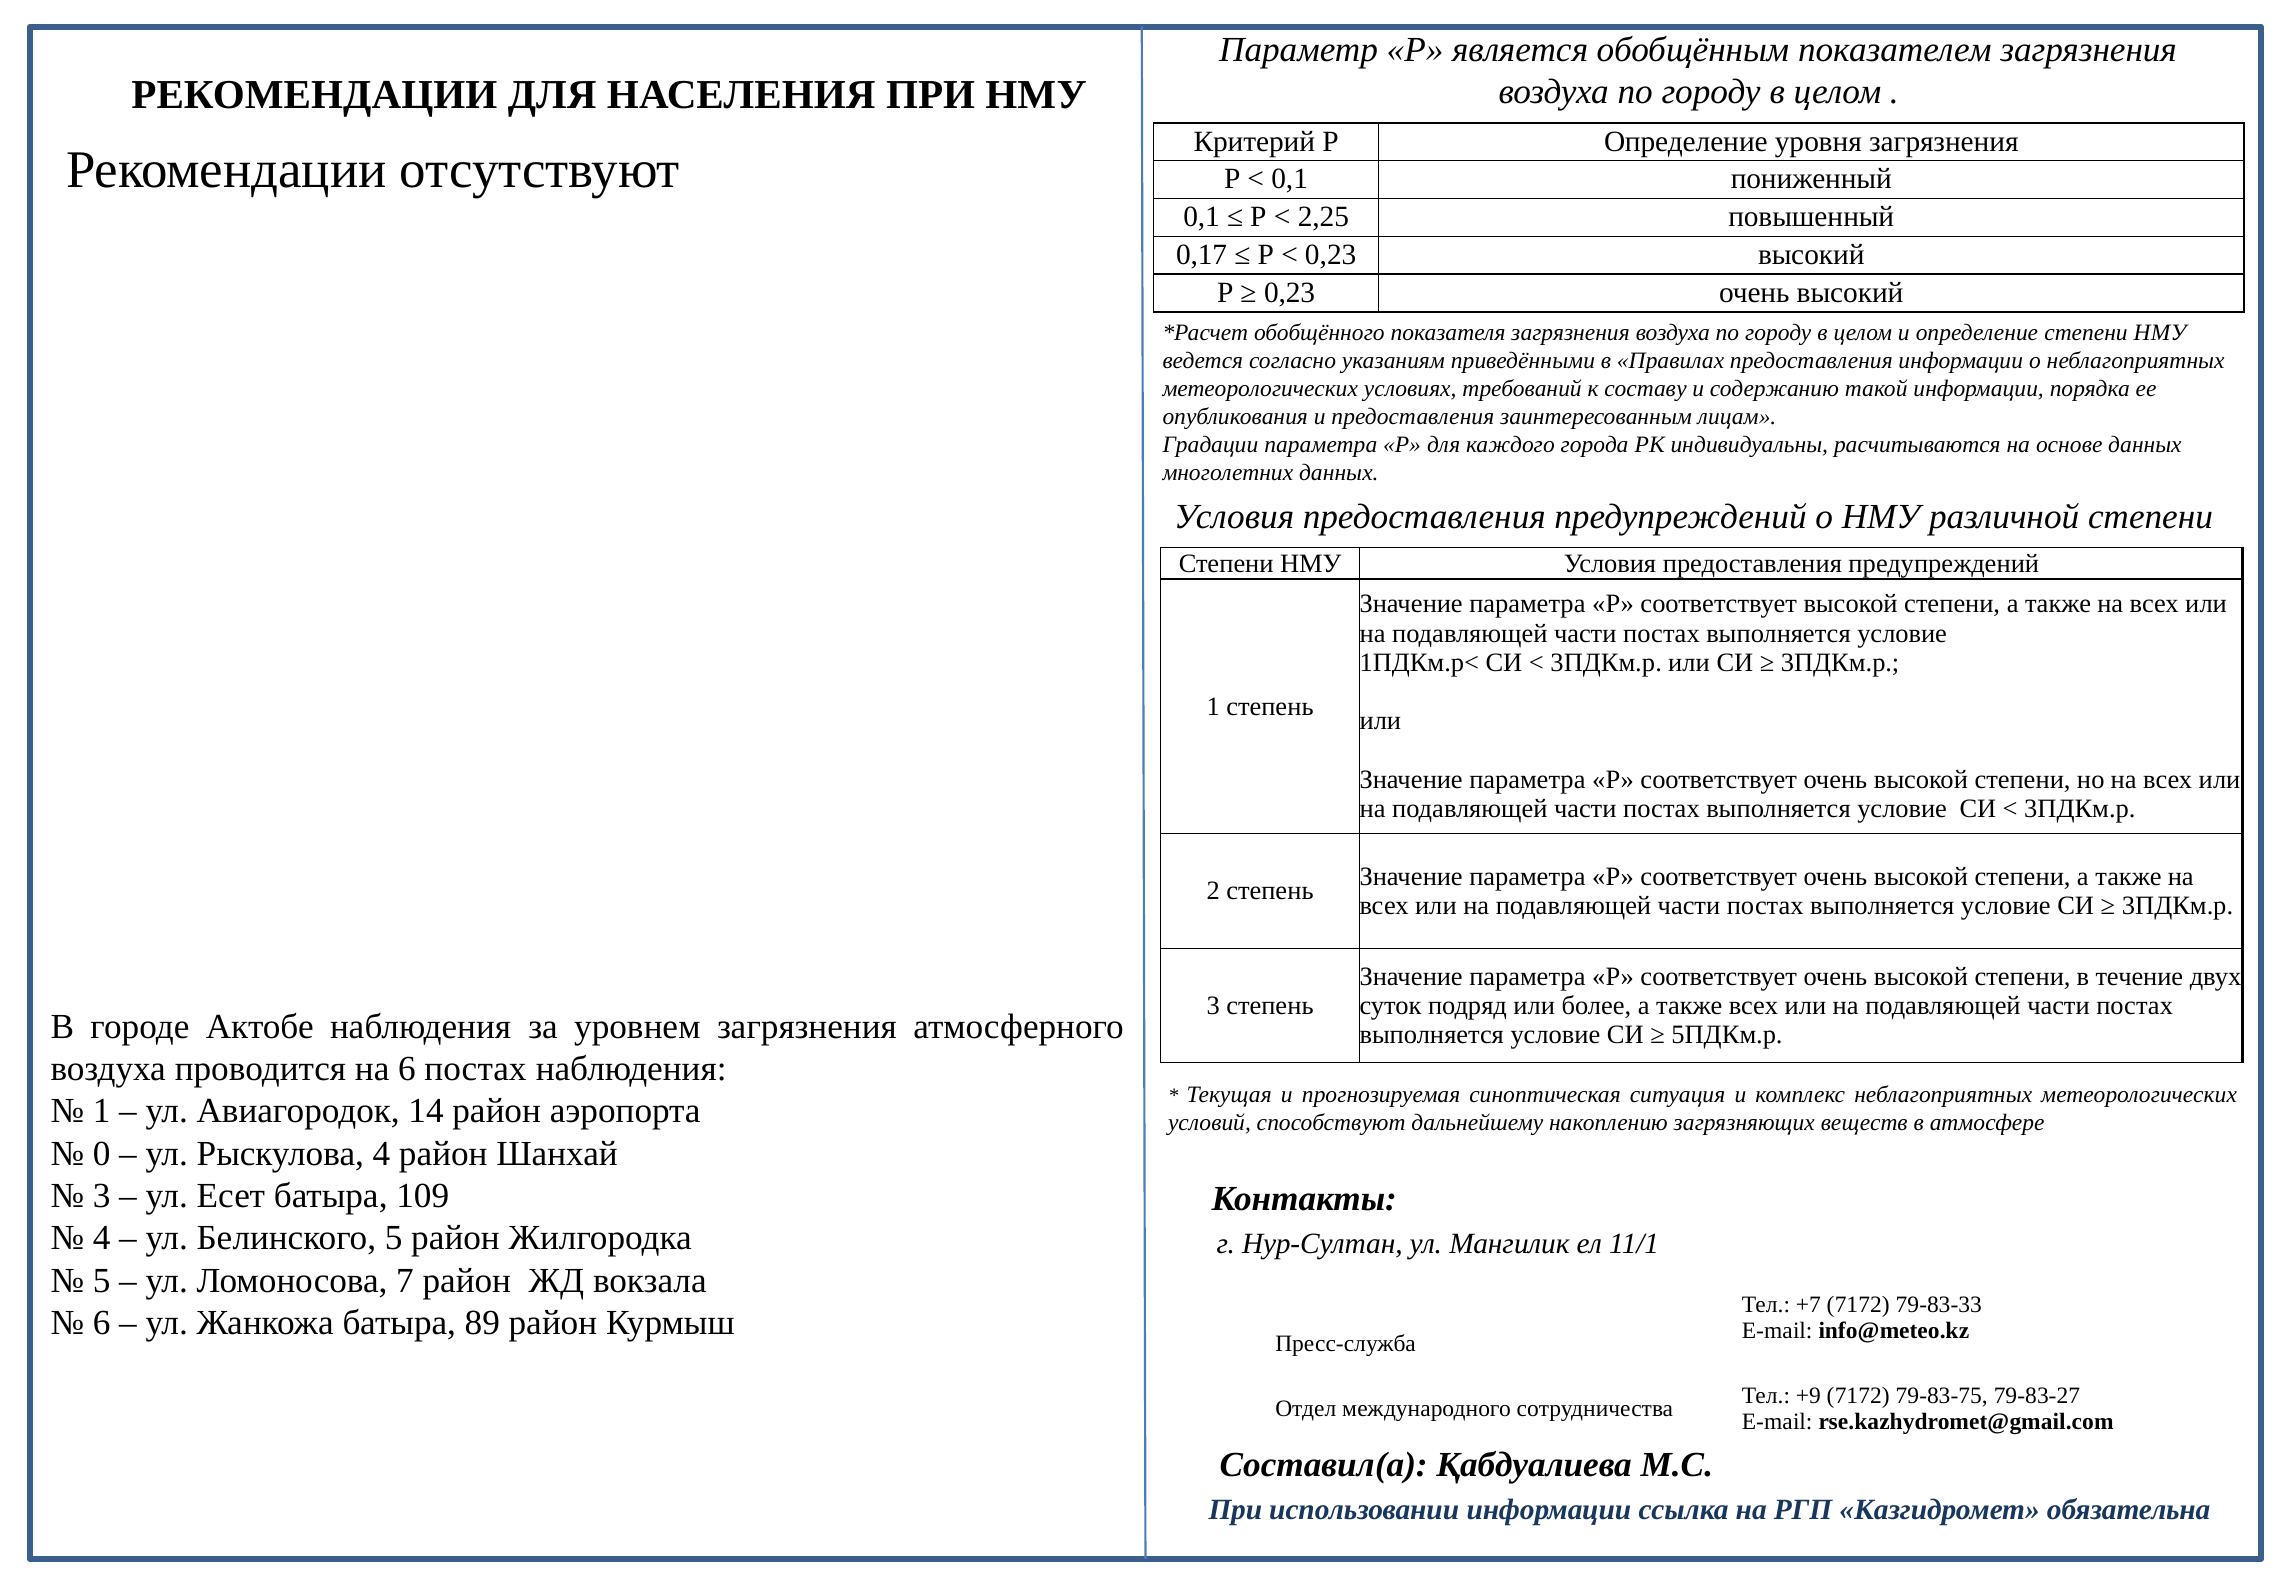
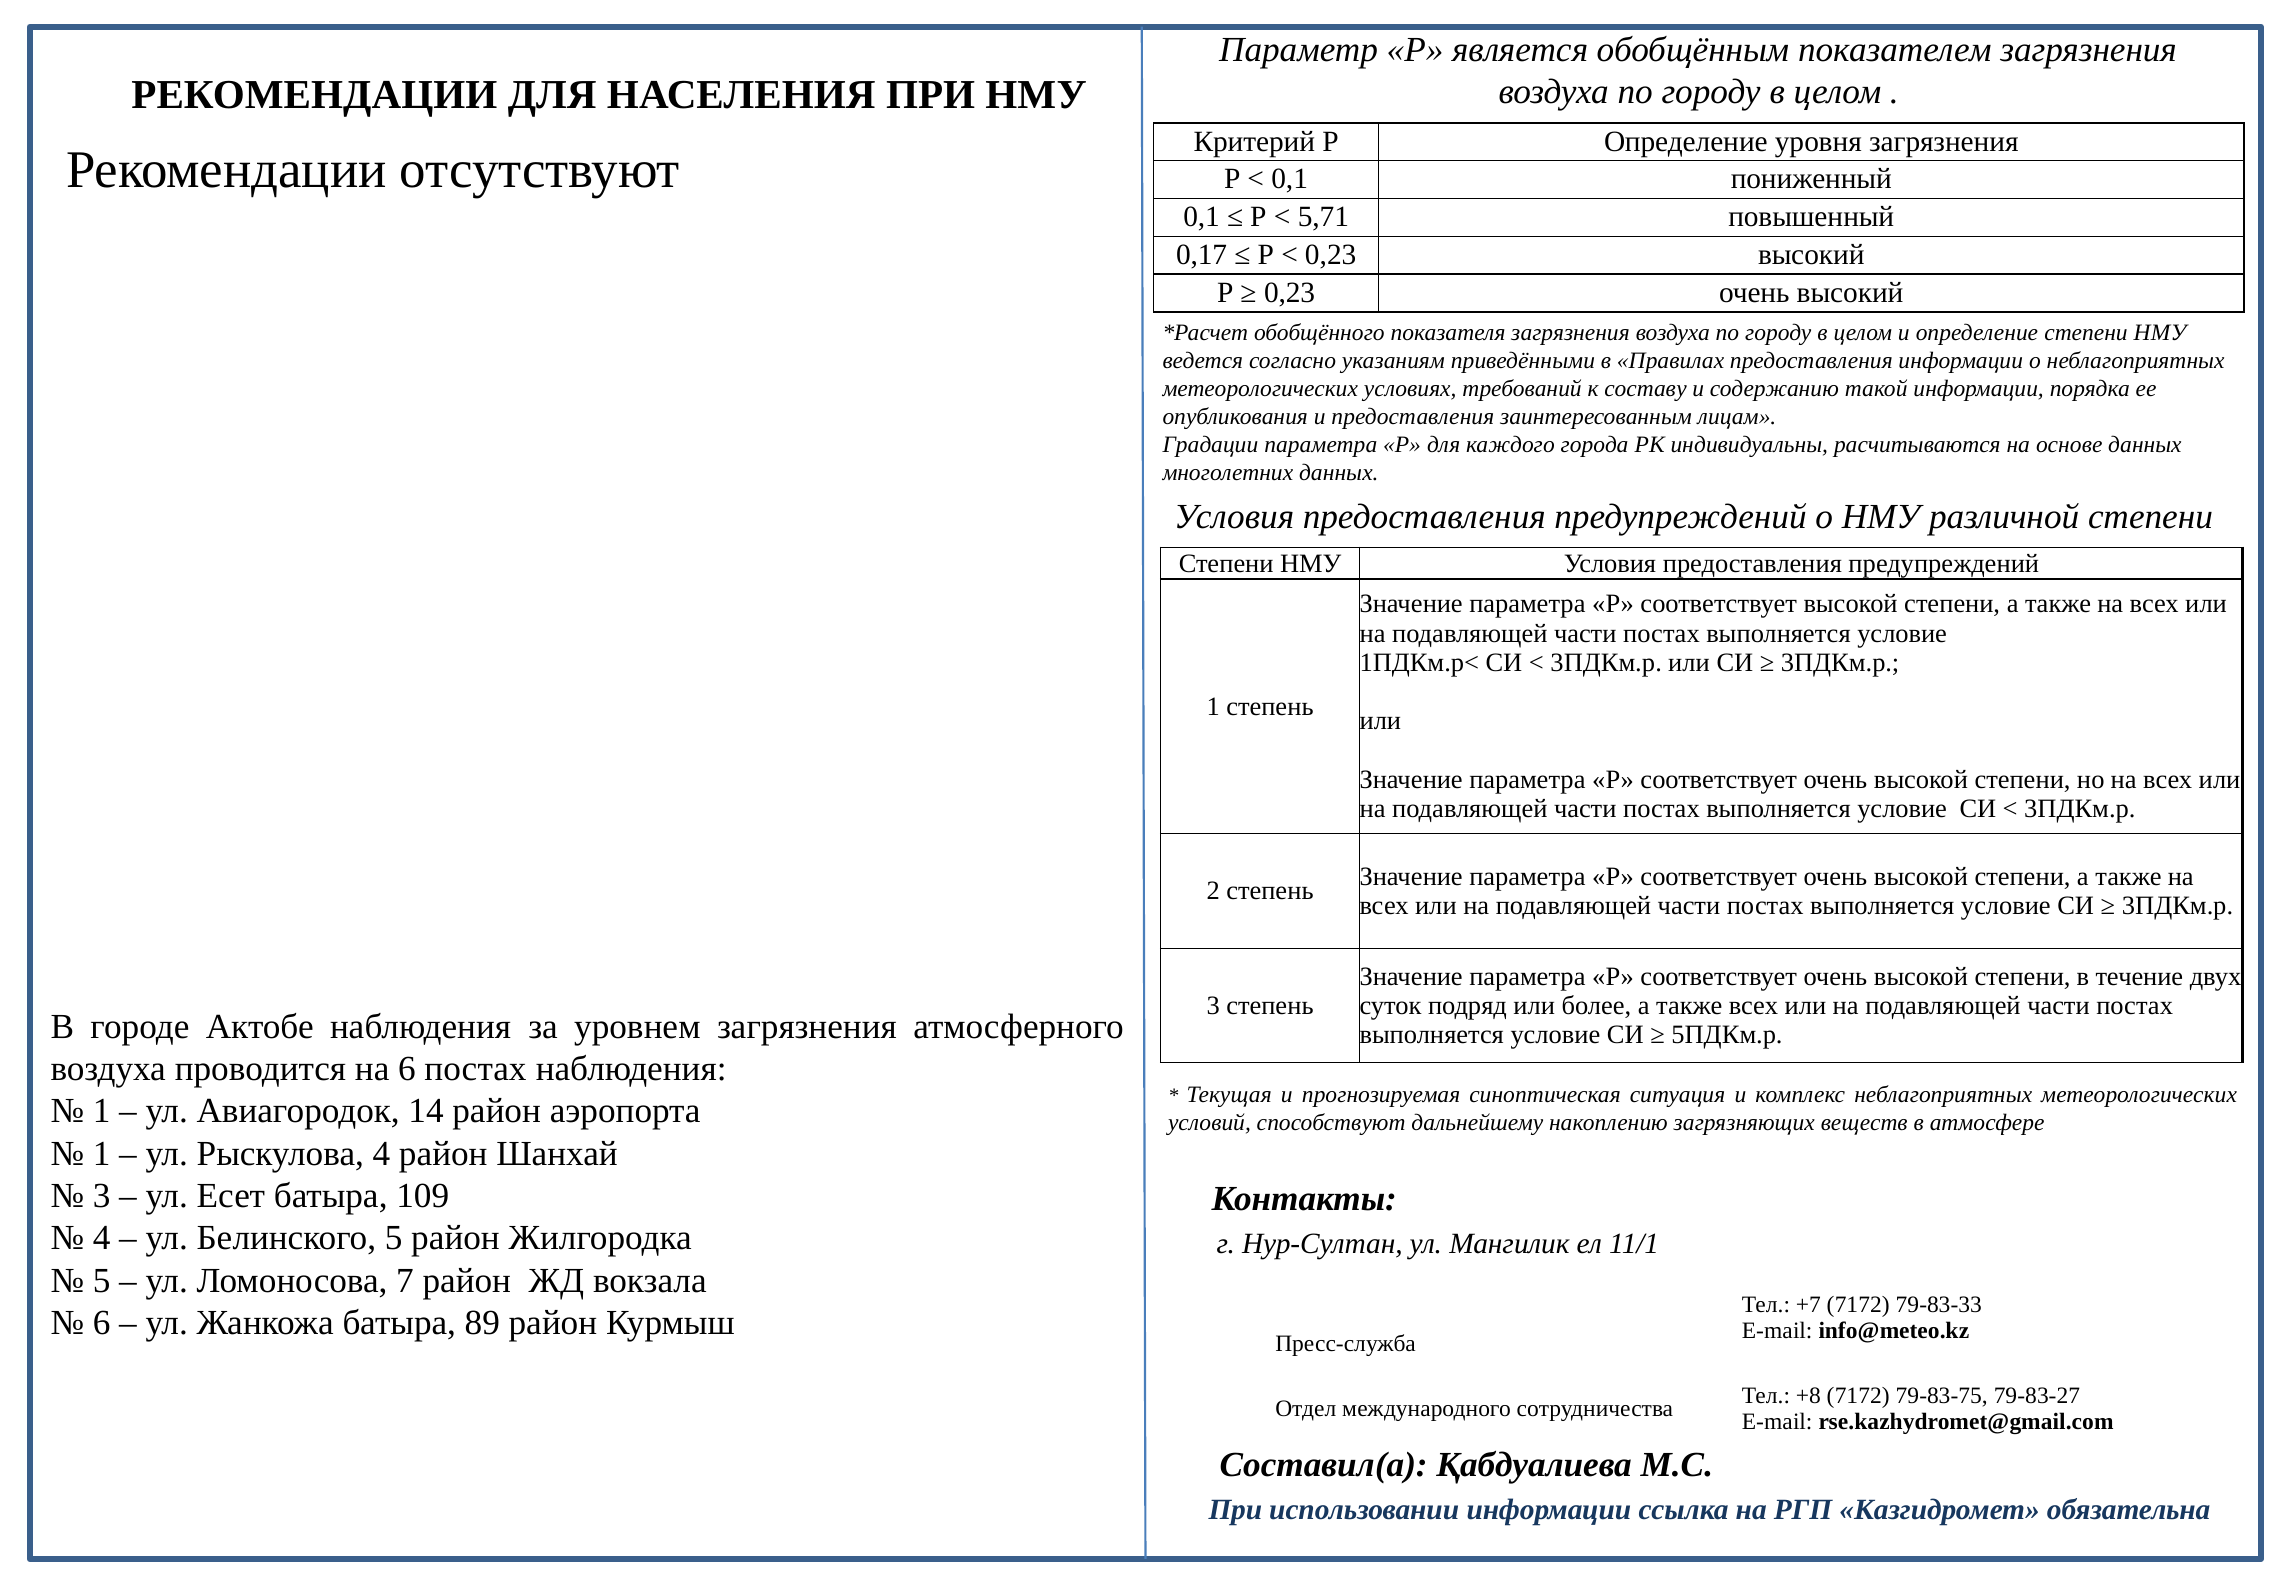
2,25: 2,25 -> 5,71 (1323, 217)
0: 0 -> 1 (102, 1154)
+9: +9 -> +8 (1808, 1396)
